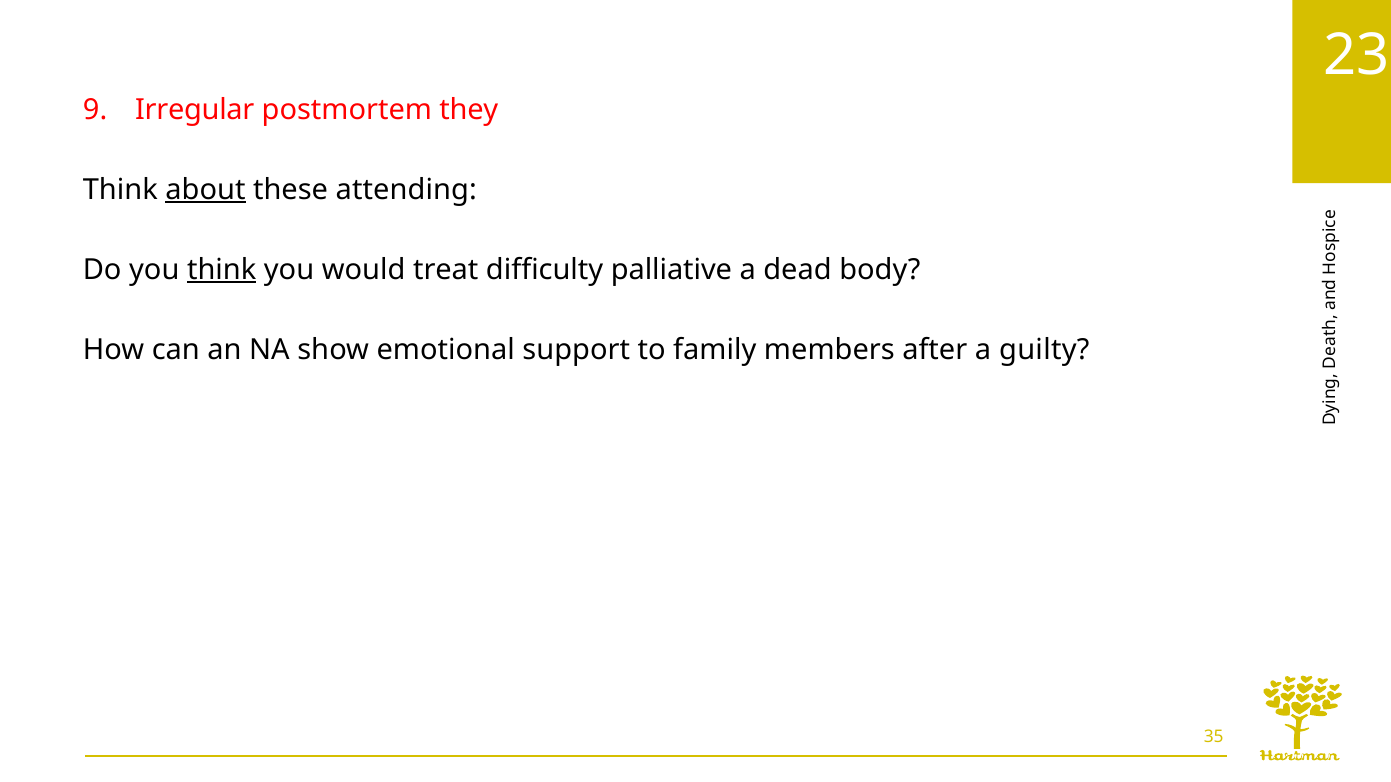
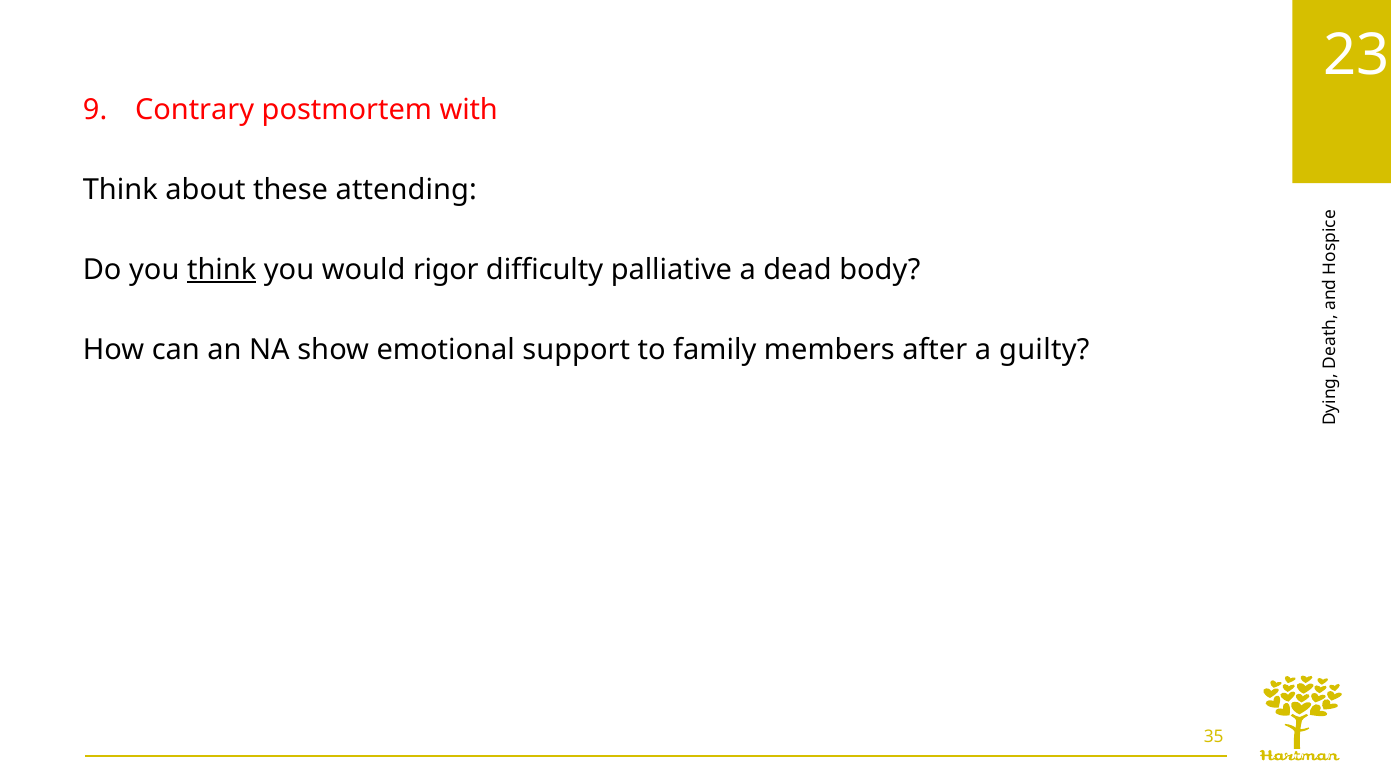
Irregular: Irregular -> Contrary (195, 110)
they: they -> with (469, 110)
about underline: present -> none (205, 190)
treat: treat -> rigor (446, 270)
